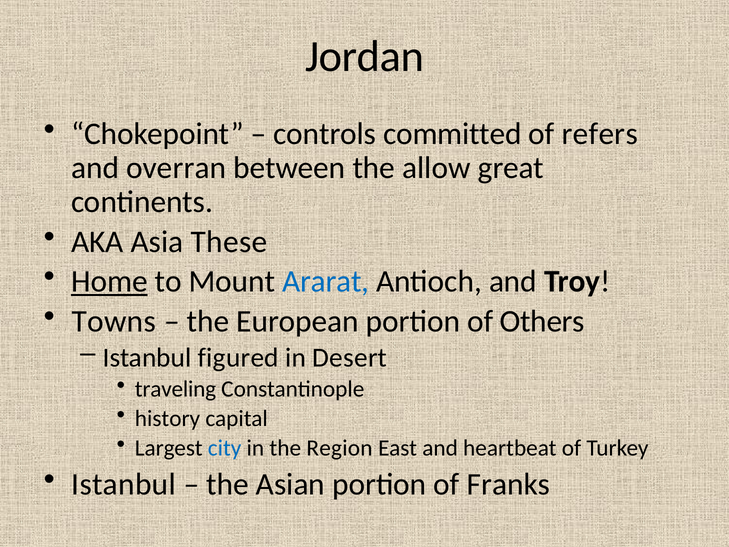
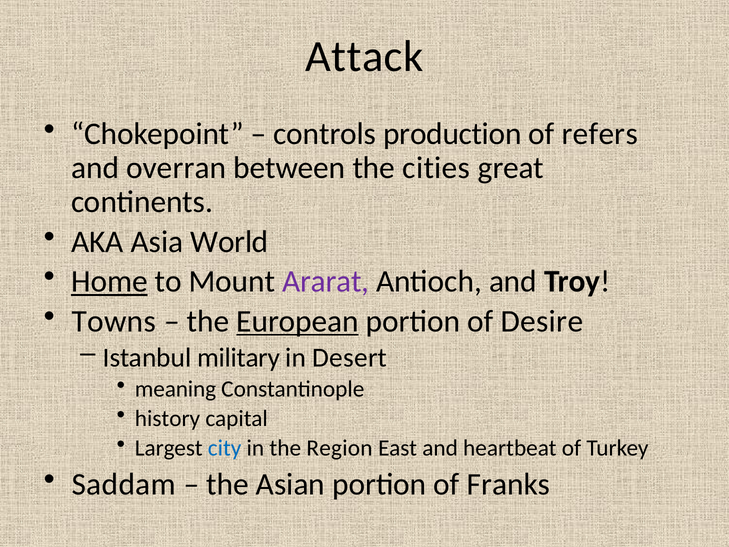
Jordan: Jordan -> Attack (364, 57)
committed: committed -> production (452, 134)
allow: allow -> cities (436, 168)
These: These -> World (229, 242)
Ararat colour: blue -> purple (326, 281)
European underline: none -> present (298, 321)
Others: Others -> Desire (542, 321)
figured: figured -> military (239, 357)
traveling: traveling -> meaning (175, 389)
Istanbul: Istanbul -> Saddam (124, 484)
